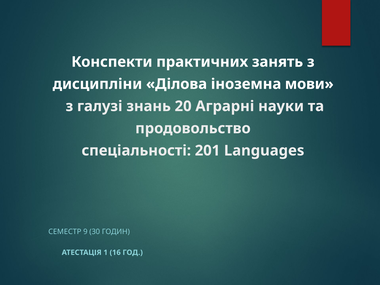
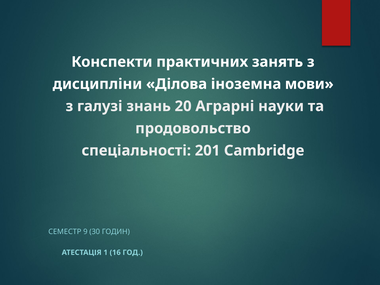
Languages: Languages -> Cambridge (264, 151)
